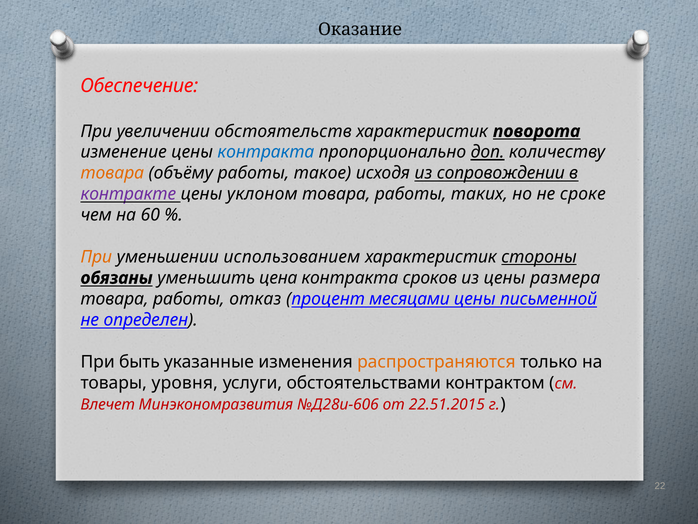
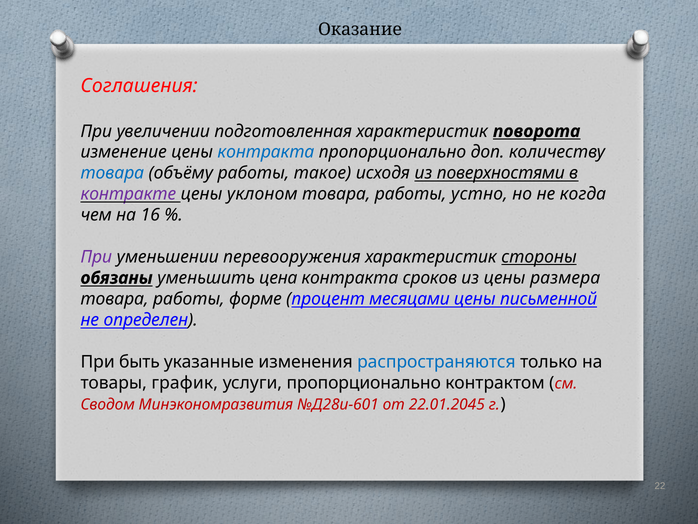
Обеспечение: Обеспечение -> Соглашения (139, 86)
обстоятельств: обстоятельств -> подготовленная (283, 131)
доп underline: present -> none (488, 152)
товара colour: orange -> blue (112, 173)
сопровождении: сопровождении -> поверхностями (501, 173)
таких: таких -> устно (479, 194)
сроке: сроке -> когда (583, 194)
60: 60 -> 16 (150, 215)
При colour: orange -> purple (96, 257)
использованием: использованием -> перевооружения (292, 257)
отказ: отказ -> форме (255, 299)
распространяются colour: orange -> blue (436, 361)
уровня: уровня -> график (185, 382)
услуги обстоятельствами: обстоятельствами -> пропорционально (364, 382)
Влечет: Влечет -> Сводом (108, 404)
№Д28и-606: №Д28и-606 -> №Д28и-601 (338, 404)
22.51.2015: 22.51.2015 -> 22.01.2045 (447, 404)
